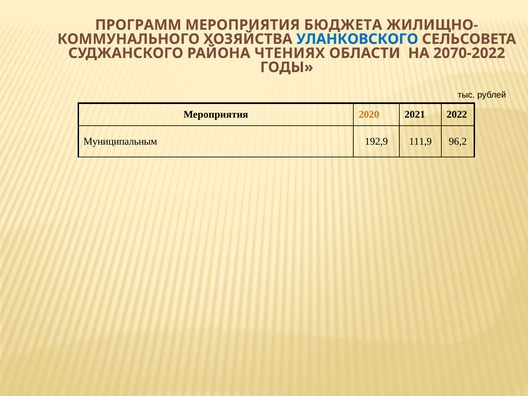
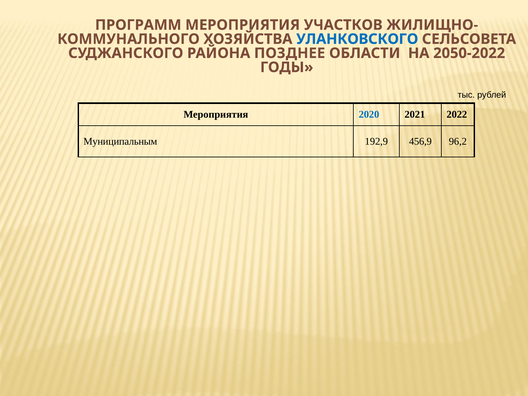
БЮДЖЕТА: БЮДЖЕТА -> УЧАСТКОВ (343, 25)
ЧТЕНИЯХ: ЧТЕНИЯХ -> ПОЗДНЕЕ (290, 53)
2070-2022: 2070-2022 -> 2050-2022 (469, 53)
2020 colour: orange -> blue (369, 114)
111,9: 111,9 -> 456,9 (420, 141)
